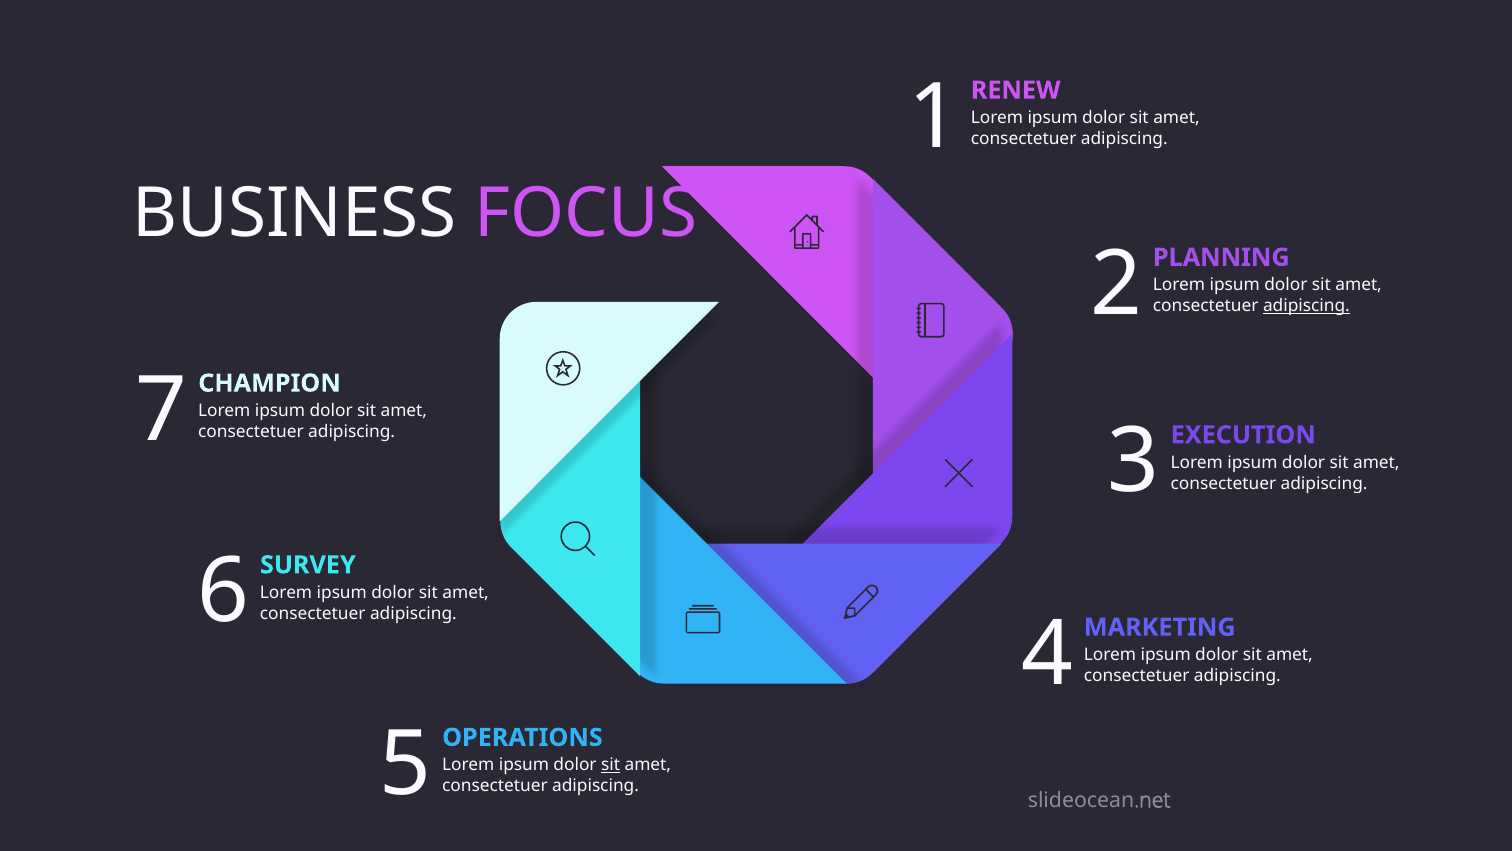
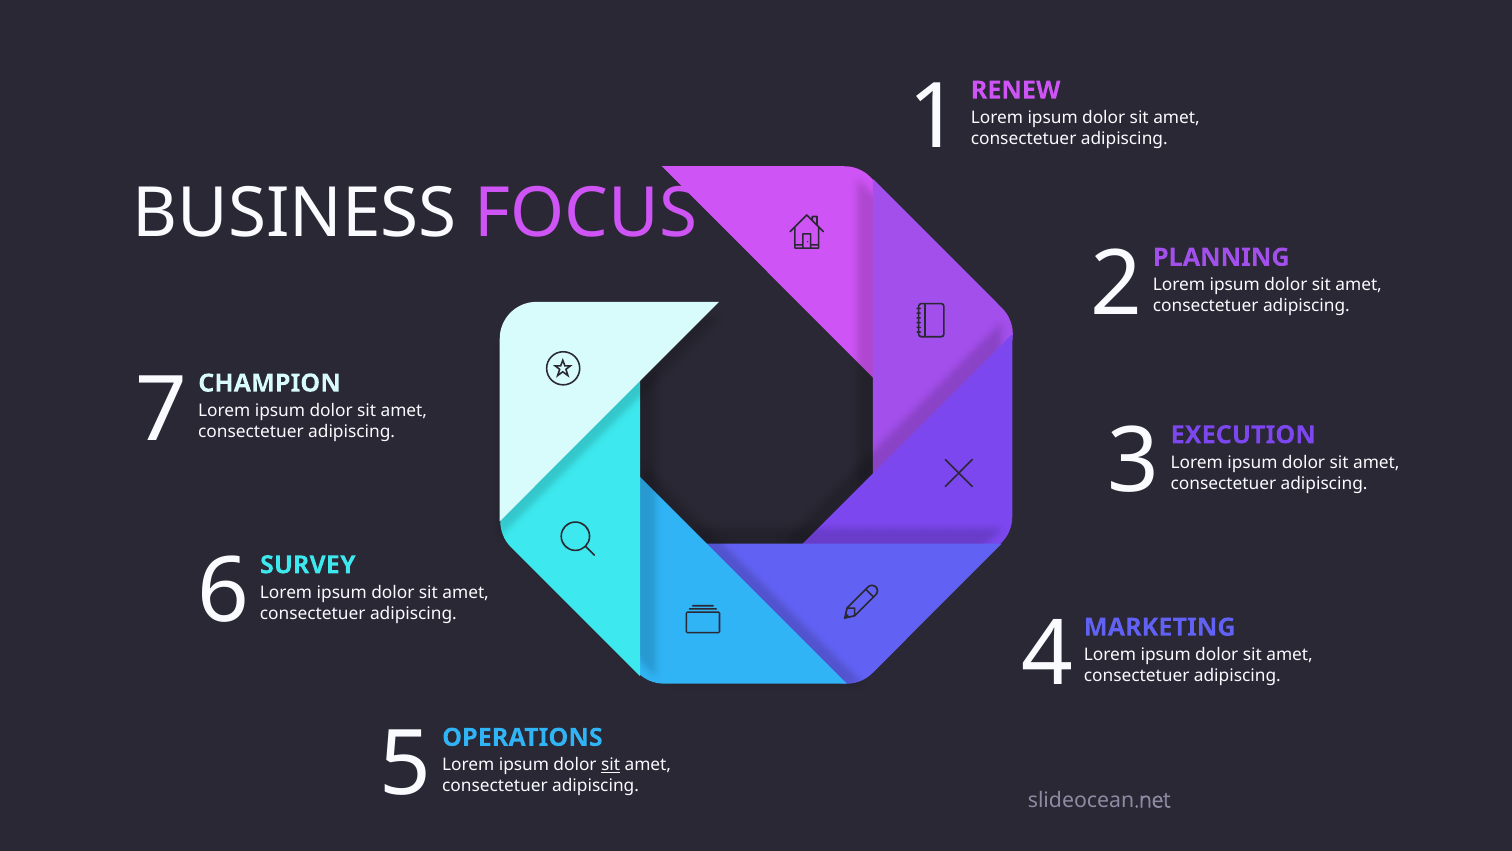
adipiscing underline: present -> none (1306, 306)
